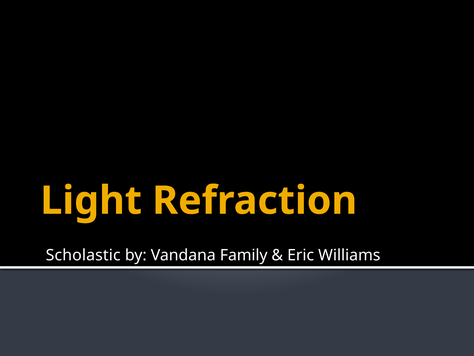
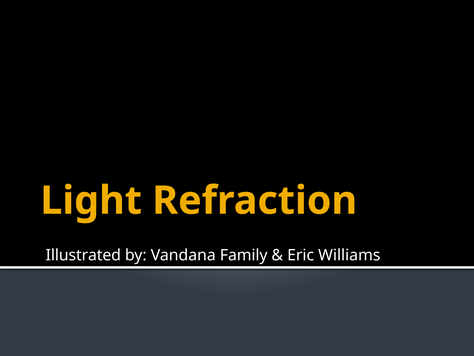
Scholastic: Scholastic -> Illustrated (83, 255)
